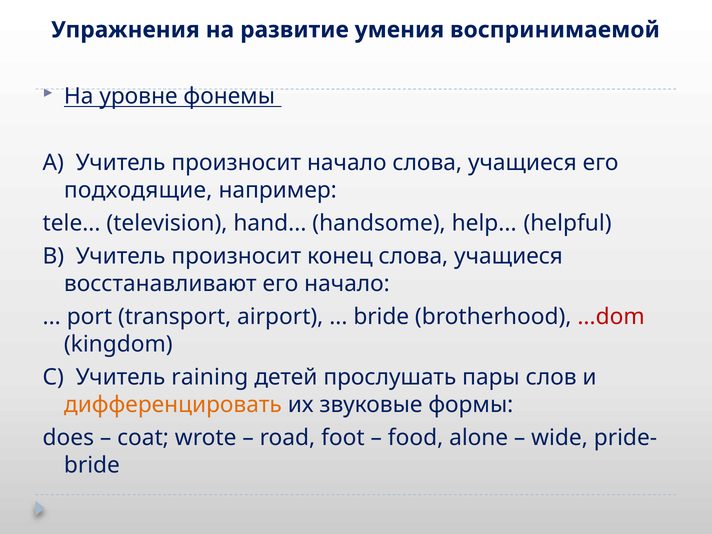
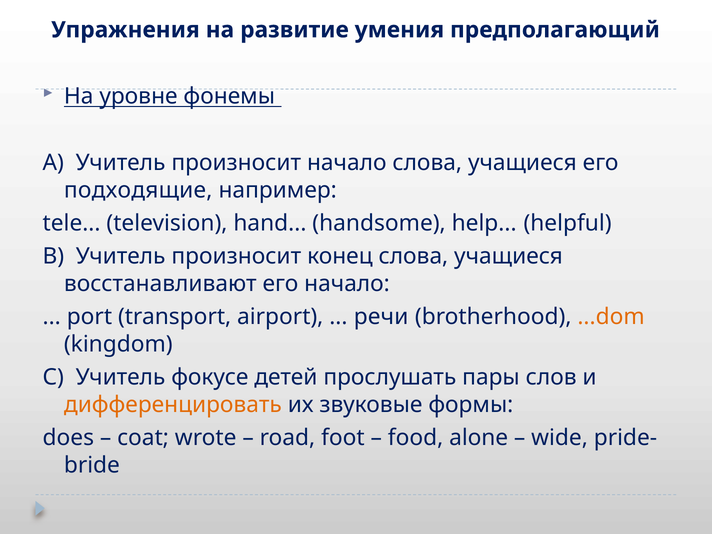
воспринимаемой: воспринимаемой -> предполагающий (555, 30)
bride: bride -> речи (381, 317)
...dom colour: red -> orange (611, 317)
raining: raining -> фокусе (210, 377)
